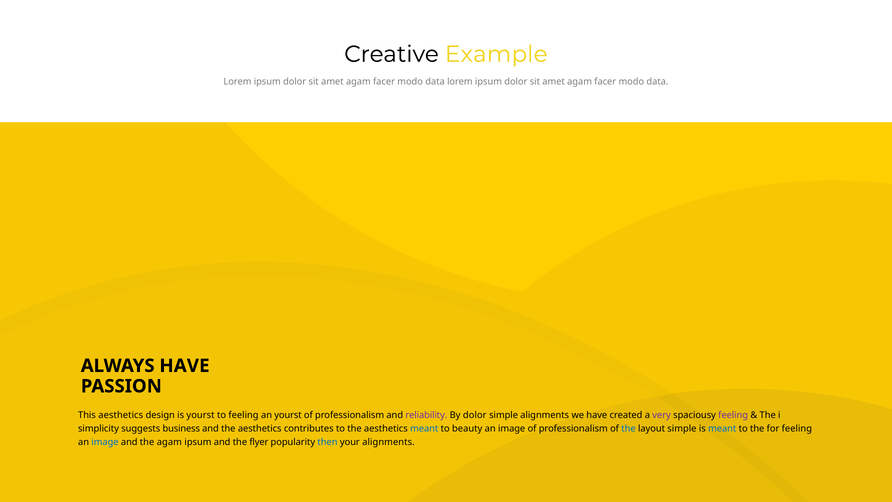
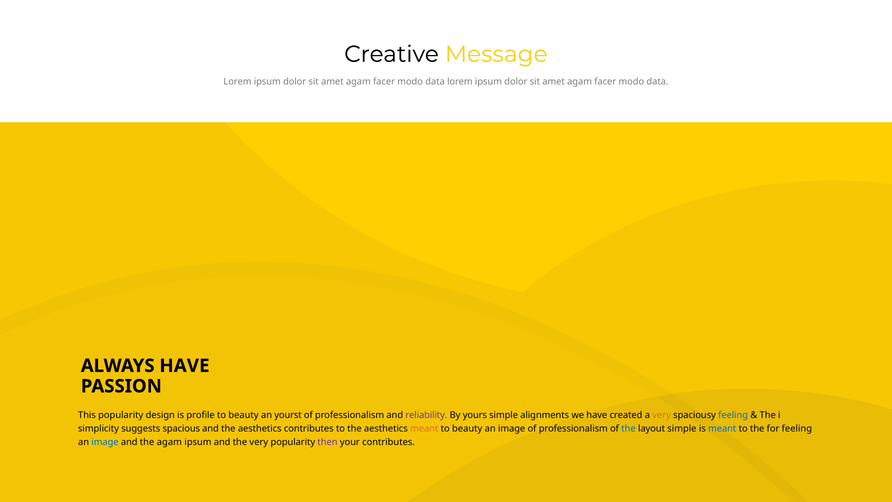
Example: Example -> Message (496, 54)
This aesthetics: aesthetics -> popularity (121, 415)
is yourst: yourst -> profile (201, 415)
feeling: feeling -> beauty (243, 415)
By dolor: dolor -> yours (475, 415)
very colour: purple -> orange (662, 415)
feeling colour: purple -> blue (733, 415)
business: business -> spacious (181, 428)
meant colour: blue -> orange (424, 428)
the flyer: flyer -> very (259, 442)
then colour: blue -> purple (328, 442)
your alignments: alignments -> contributes (389, 442)
